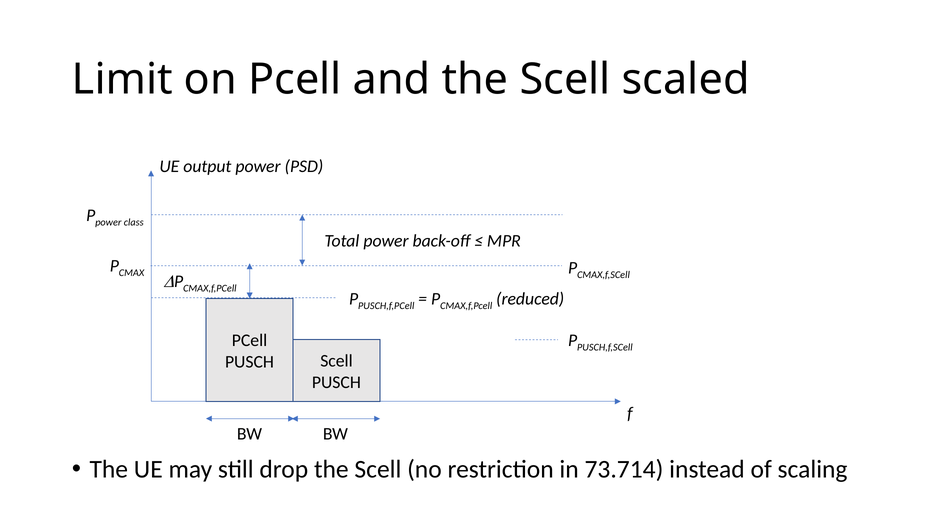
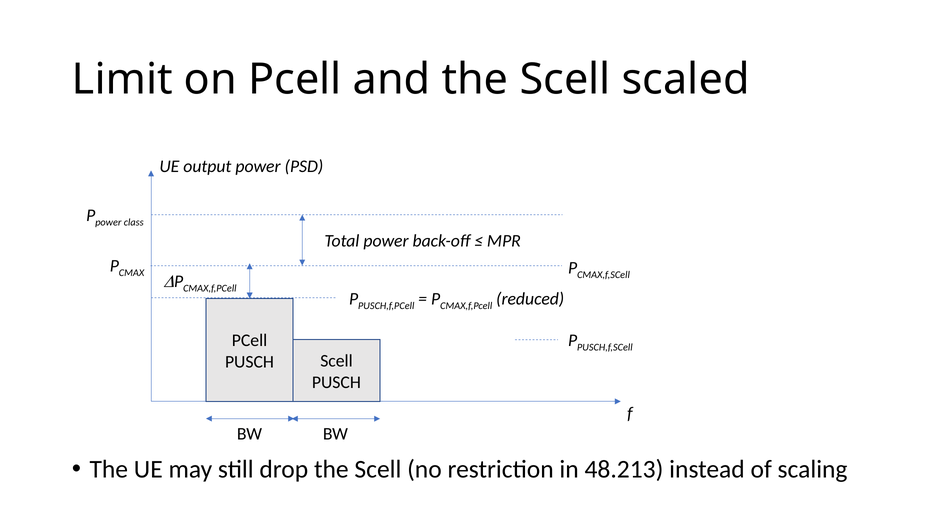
73.714: 73.714 -> 48.213 (624, 469)
